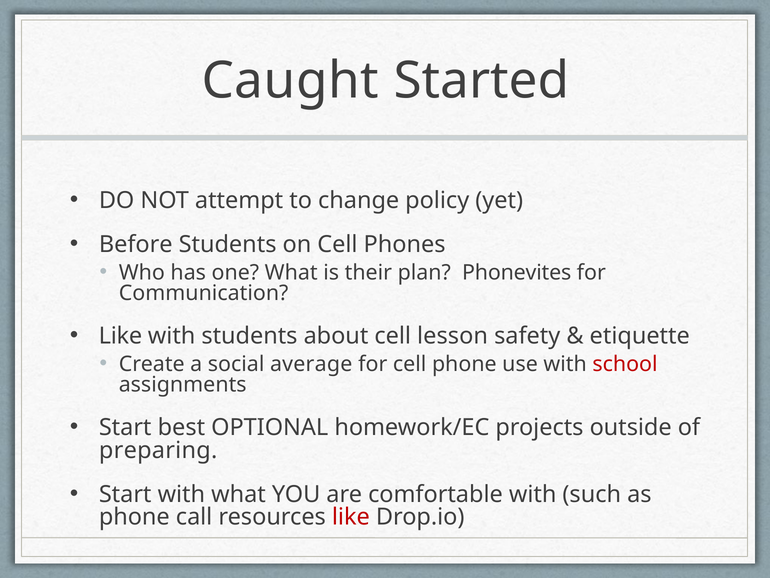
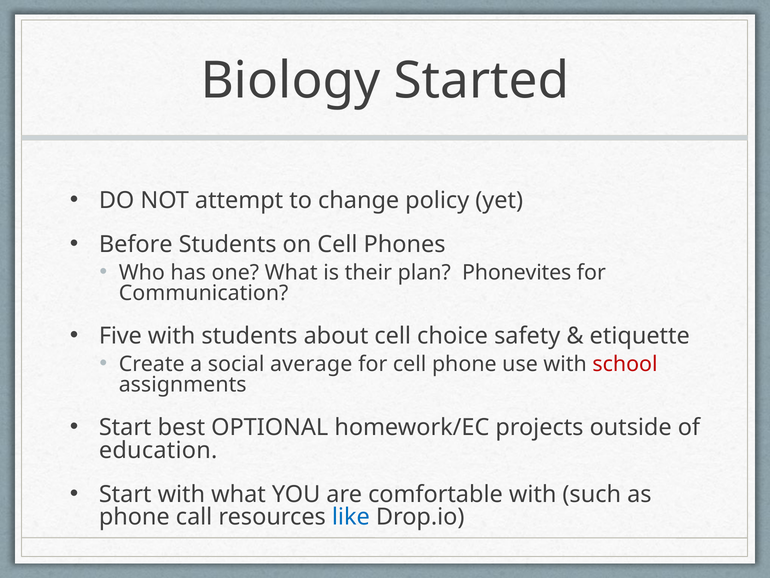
Caught: Caught -> Biology (290, 81)
Like: Like -> Five (120, 336)
lesson: lesson -> choice (453, 336)
preparing: preparing -> education (158, 450)
like colour: red -> blue (351, 516)
